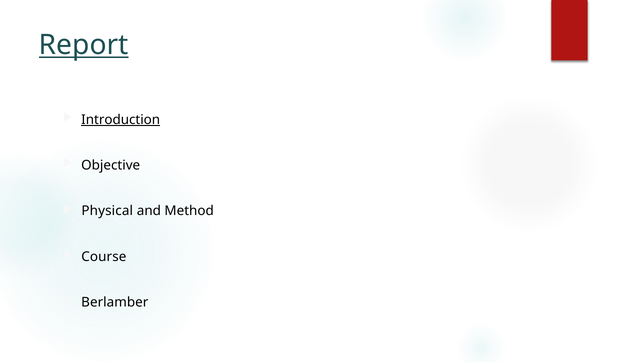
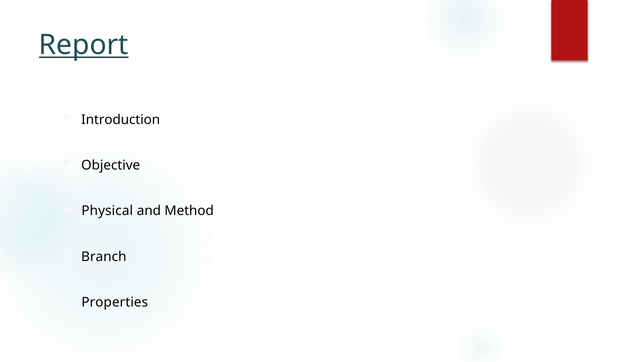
Introduction underline: present -> none (121, 120)
Course: Course -> Branch (104, 257)
Berlamber: Berlamber -> Properties (115, 302)
